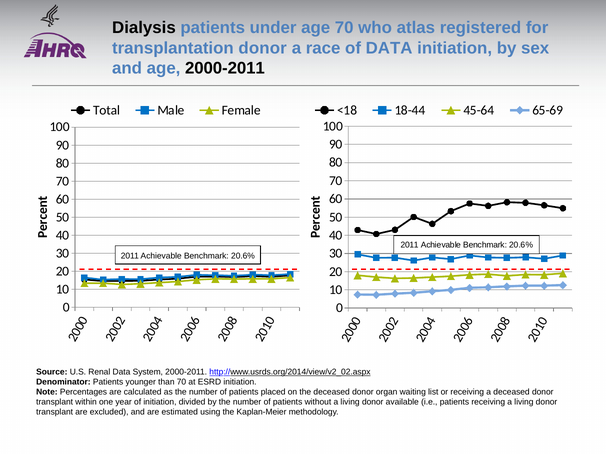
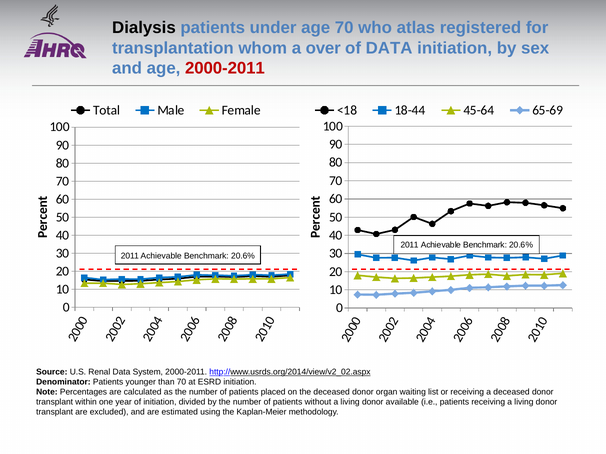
transplantation donor: donor -> whom (263, 48)
race: race -> over (323, 48)
2000-2011 colour: black -> red (225, 68)
